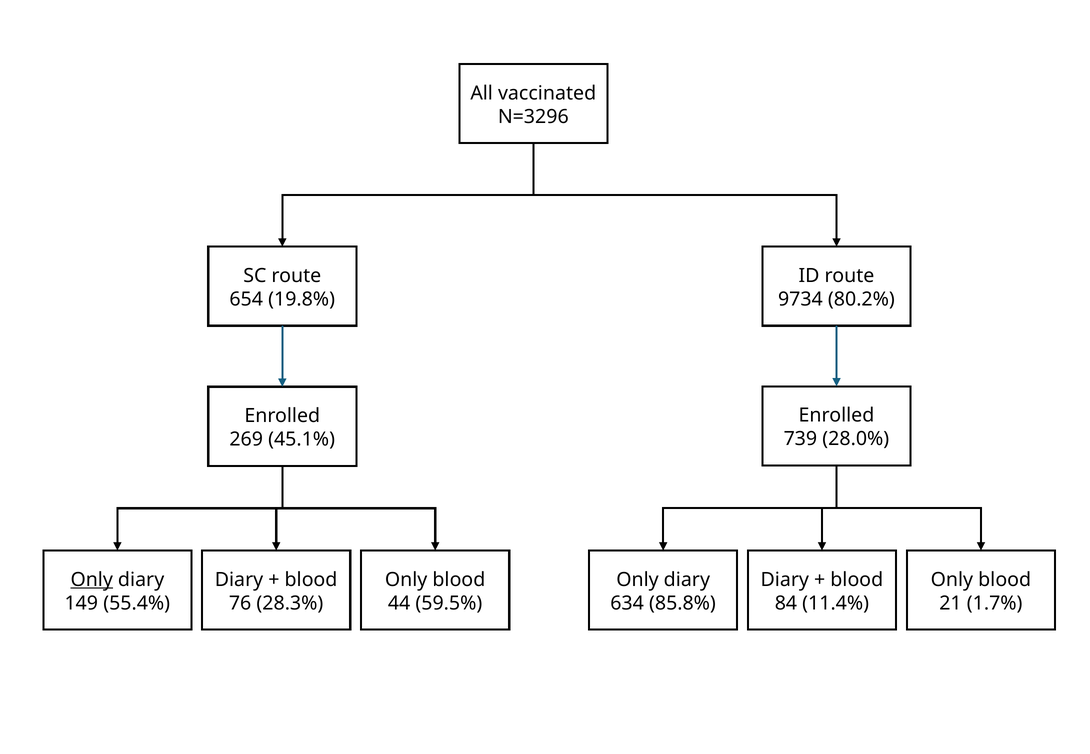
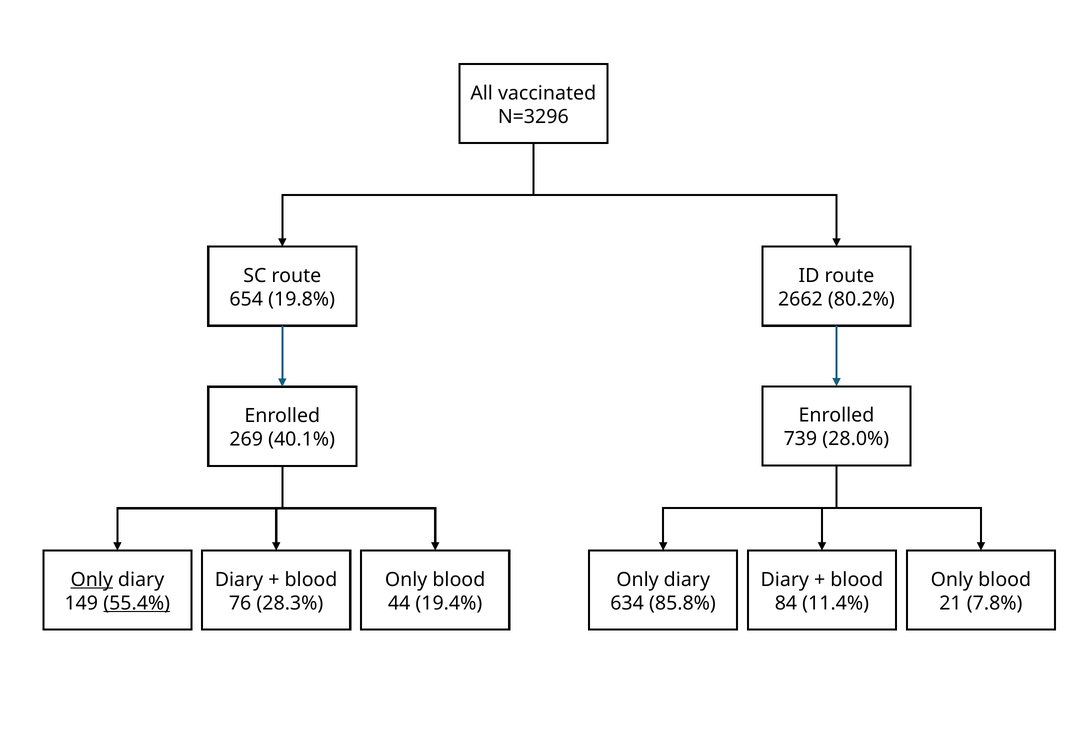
9734: 9734 -> 2662 (800, 300)
45.1%: 45.1% -> 40.1% (302, 440)
55.4% underline: none -> present (137, 604)
59.5%: 59.5% -> 19.4% (449, 604)
1.7%: 1.7% -> 7.8% (995, 604)
